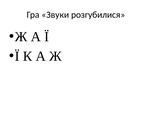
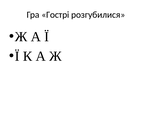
Звуки: Звуки -> Гострі (55, 15)
